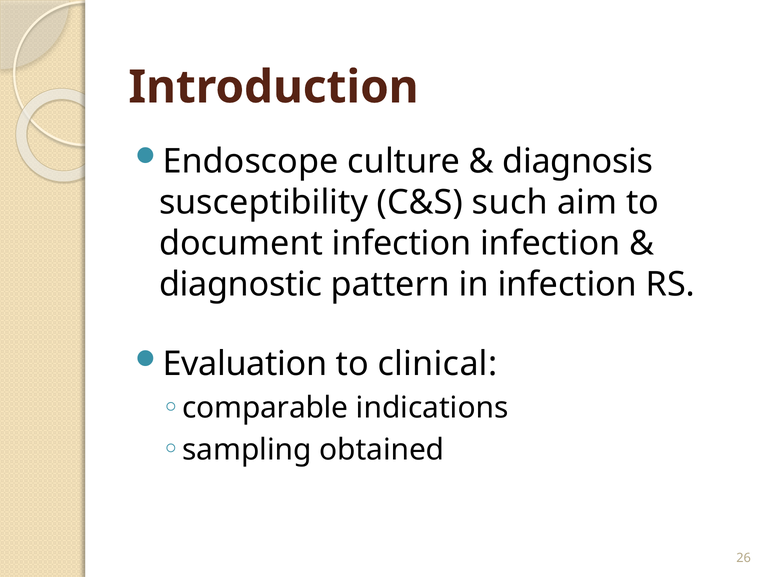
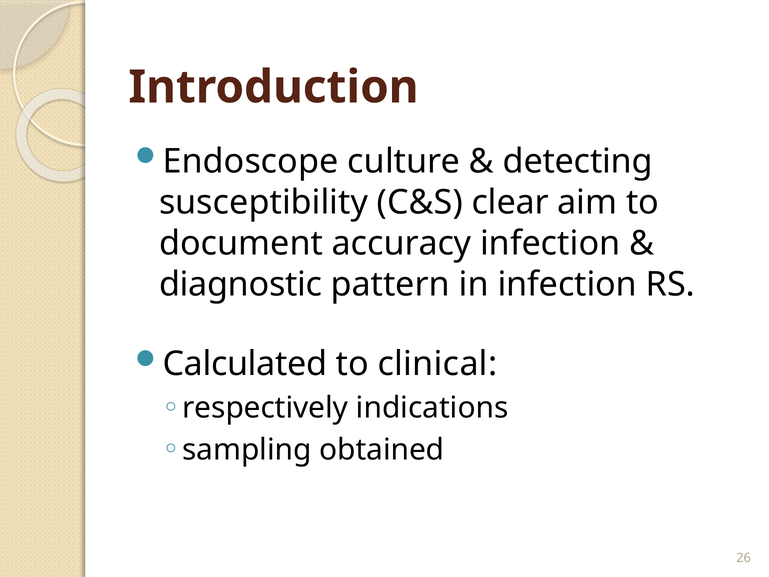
diagnosis: diagnosis -> detecting (578, 161)
such: such -> clear (510, 202)
document infection: infection -> accuracy (402, 243)
Evaluation: Evaluation -> Calculated (245, 364)
comparable: comparable -> respectively (265, 408)
